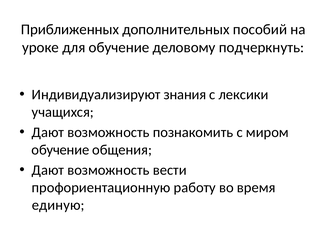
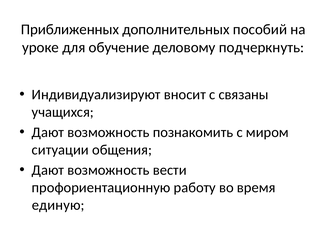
знания: знания -> вносит (185, 95)
лексики: лексики -> связаны (244, 95)
обучение: обучение -> ситуации (60, 150)
